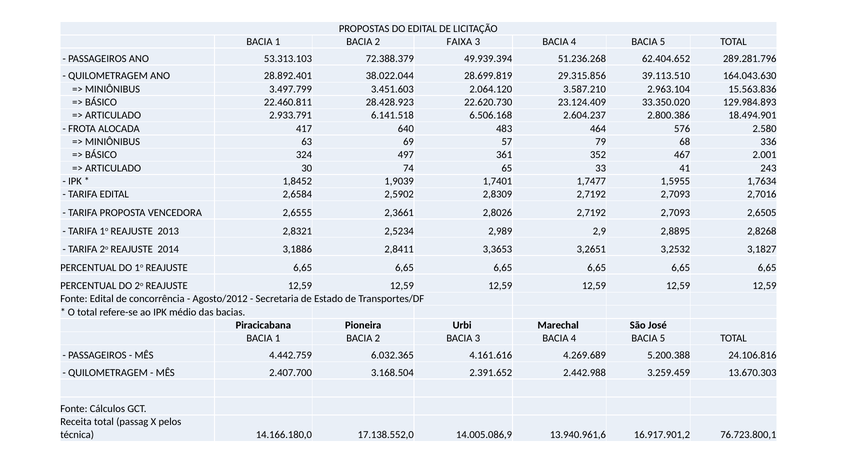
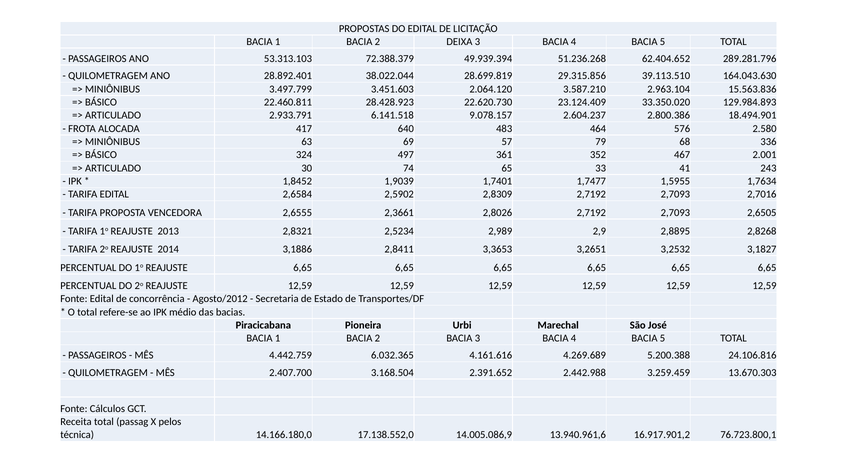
FAIXA: FAIXA -> DEIXA (459, 42)
6.506.168: 6.506.168 -> 9.078.157 (491, 115)
